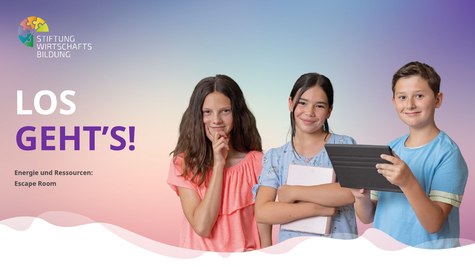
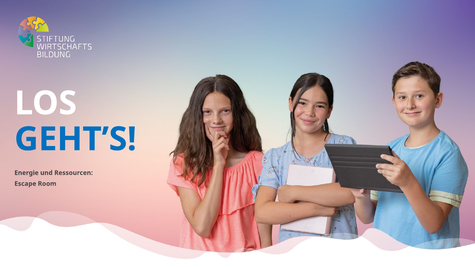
GEHT’S colour: purple -> blue (75, 139)
